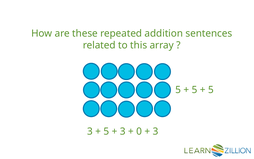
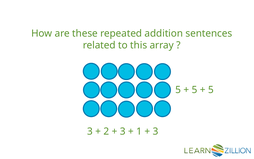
5: 5 -> 2 (106, 131)
0: 0 -> 1 (139, 131)
